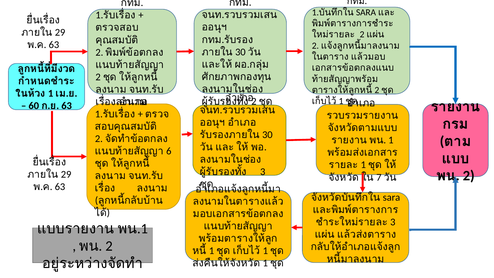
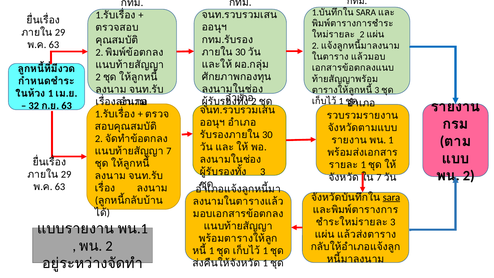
2: 2 -> 3 (377, 90)
60: 60 -> 32 (34, 106)
6: 6 -> 7 (169, 151)
sara underline: none -> present (391, 197)
